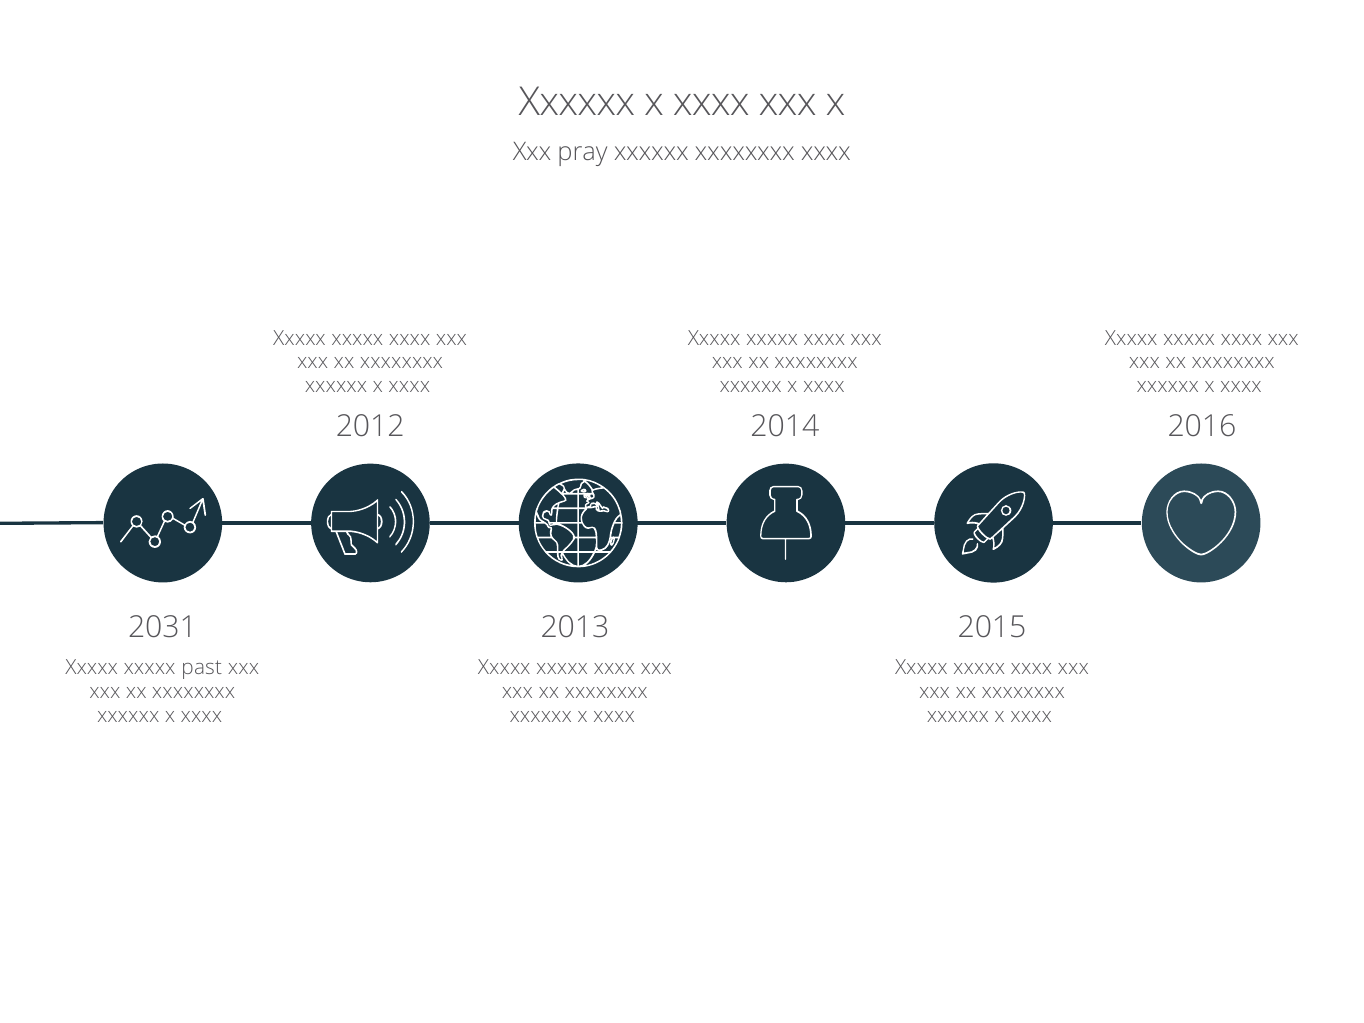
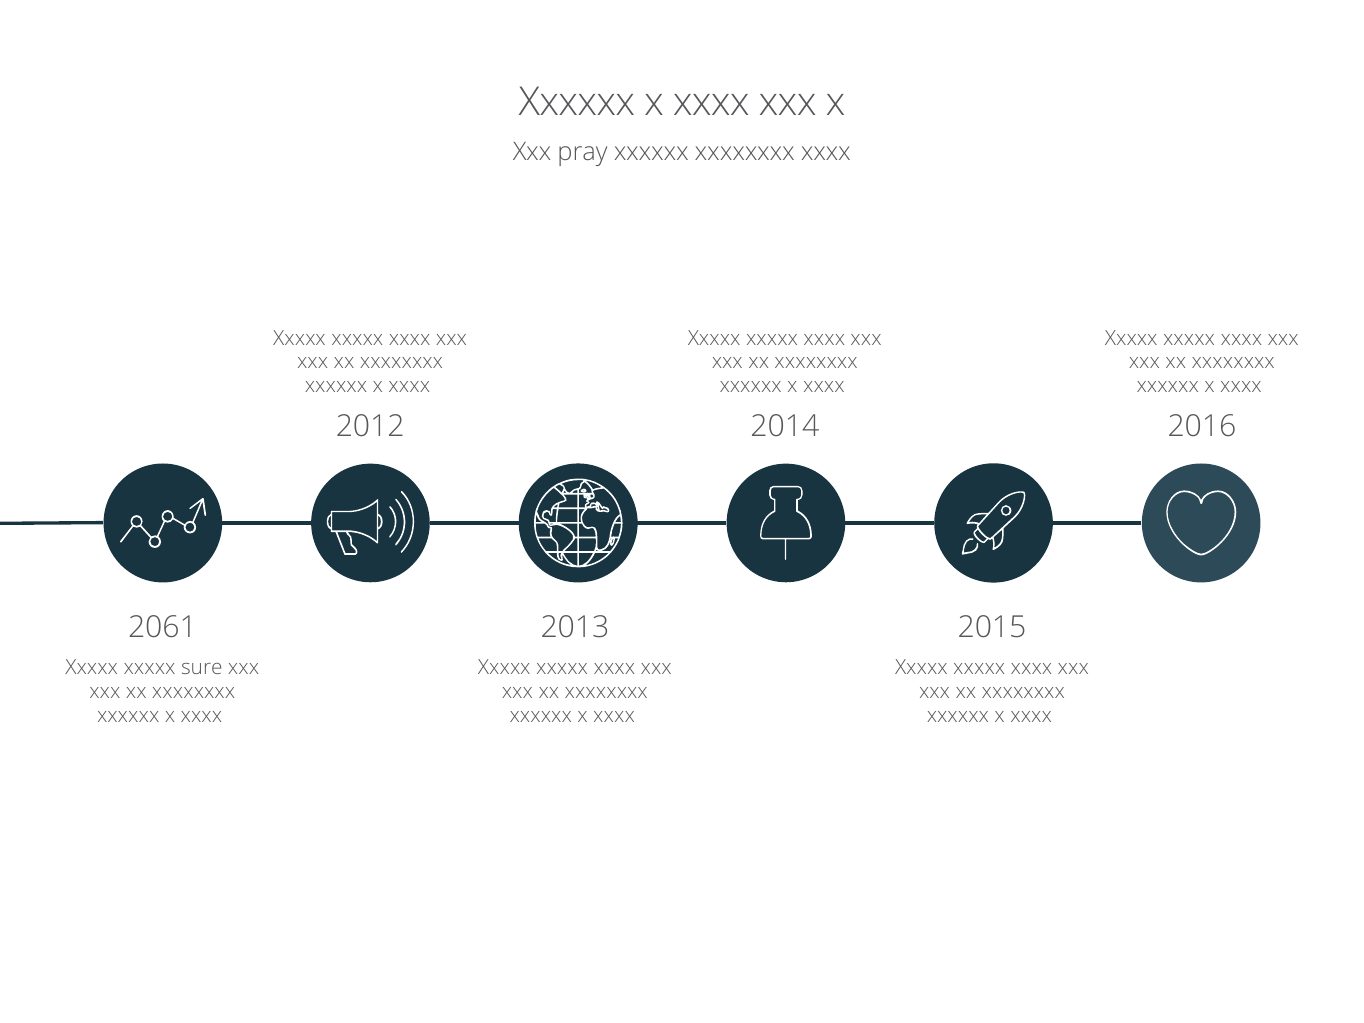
2031: 2031 -> 2061 (162, 628)
past: past -> sure (202, 668)
